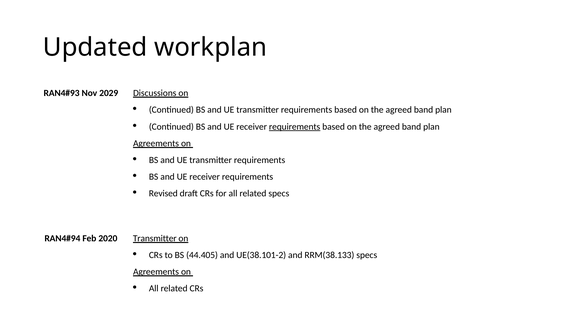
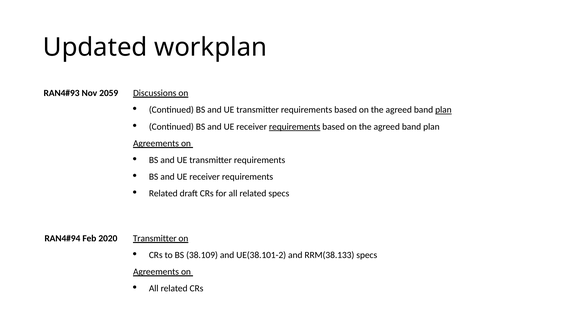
2029: 2029 -> 2059 (109, 93)
plan underline: none -> present (443, 110)
Revised: Revised -> Related (163, 194)
44.405: 44.405 -> 38.109 (202, 255)
